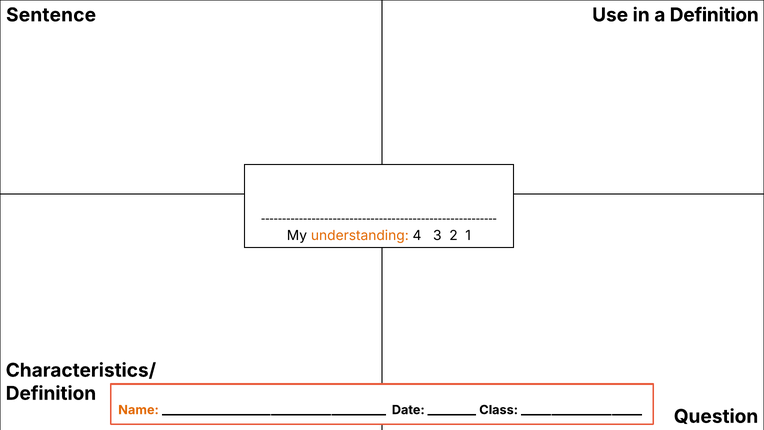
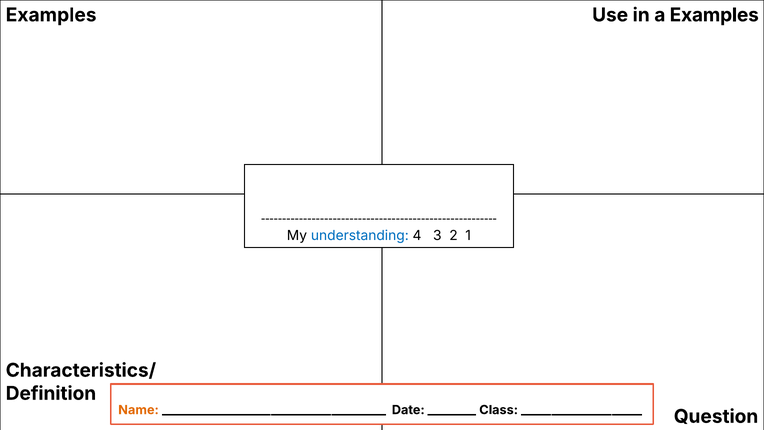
Sentence: Sentence -> Examples (51, 15)
a Definition: Definition -> Examples (714, 15)
understanding colour: orange -> blue (360, 235)
